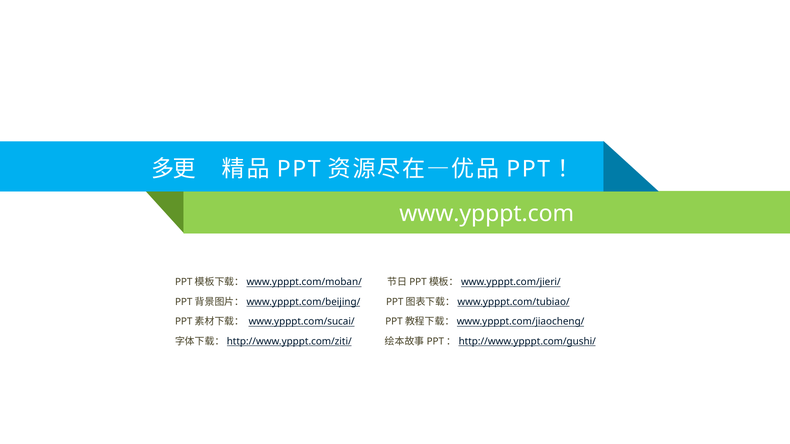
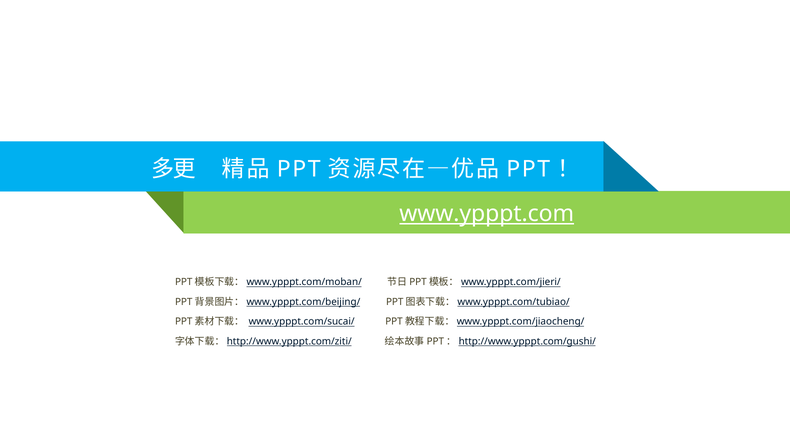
www.ypppt.com underline: none -> present (487, 214)
